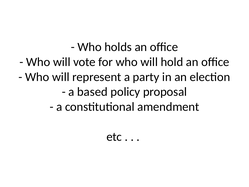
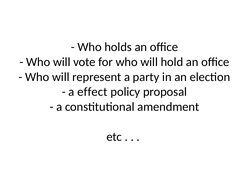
based: based -> effect (92, 92)
